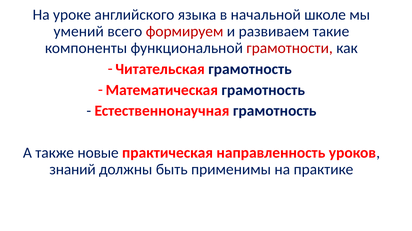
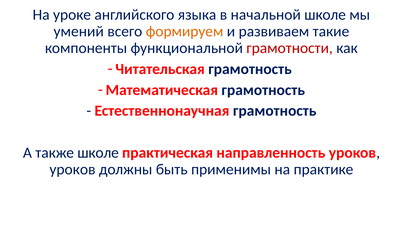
формируем colour: red -> orange (185, 32)
также новые: новые -> школе (98, 153)
знаний: знаний -> уроков (72, 170)
